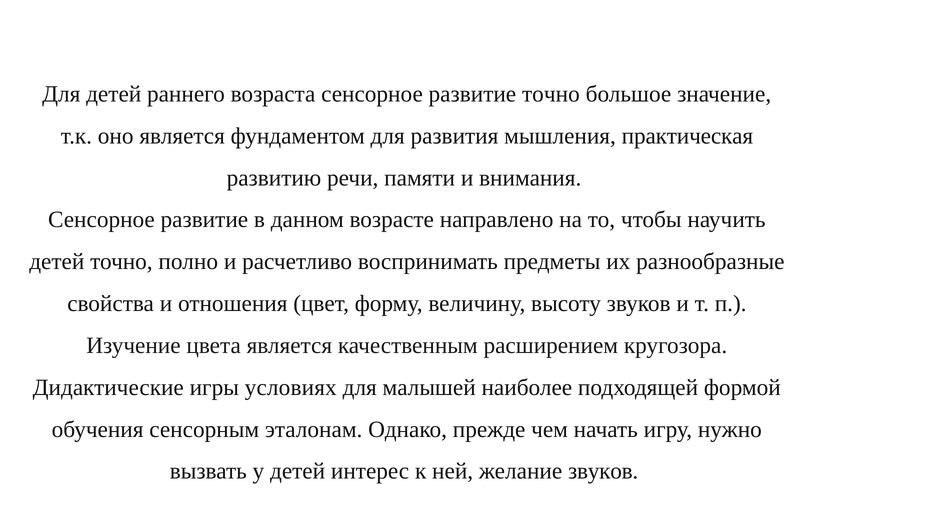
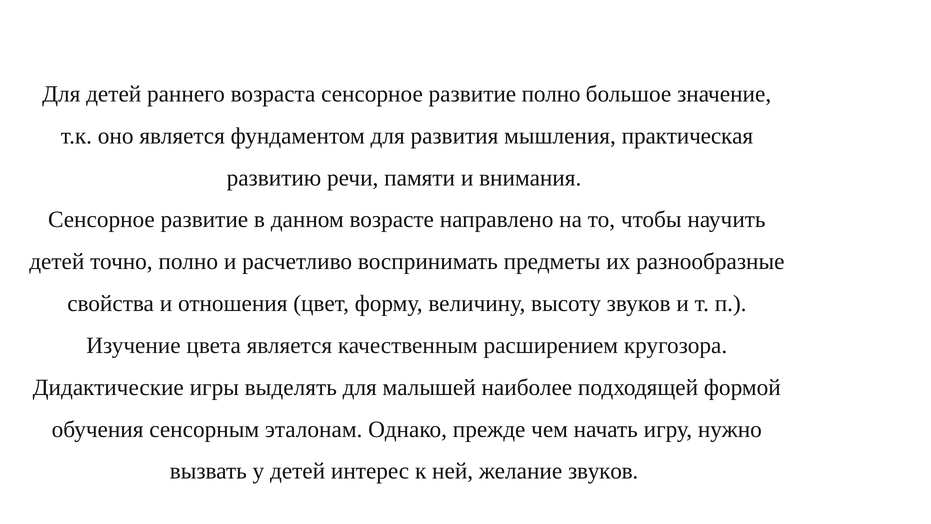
развитие точно: точно -> полно (551, 94)
условиях: условиях -> выделять (291, 387)
